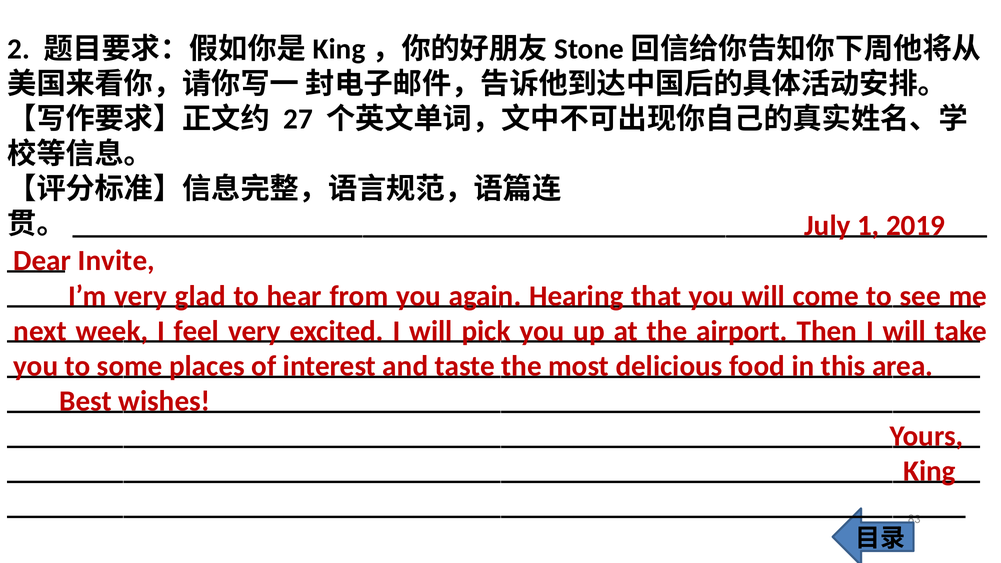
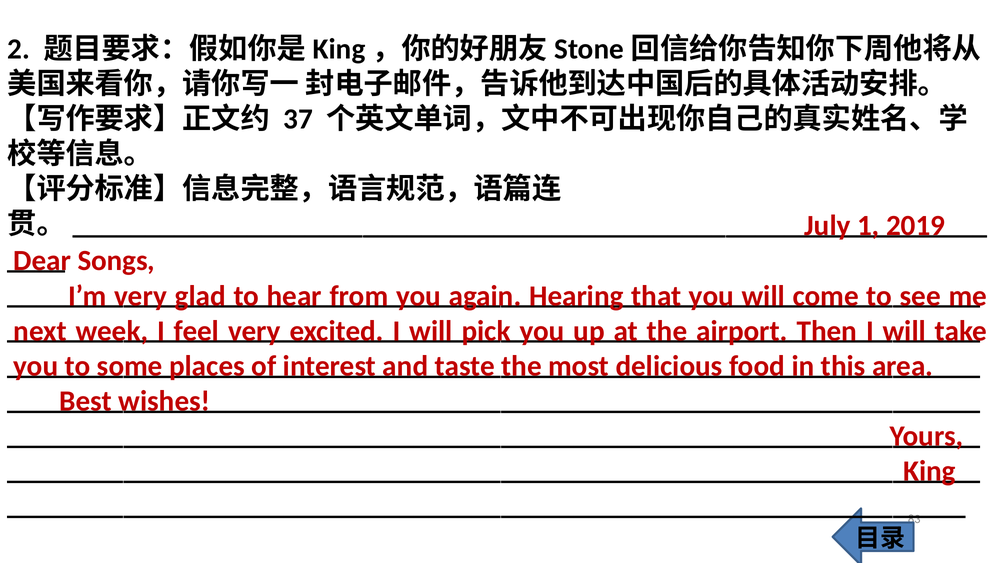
27: 27 -> 37 (298, 119)
Invite: Invite -> Songs (116, 261)
